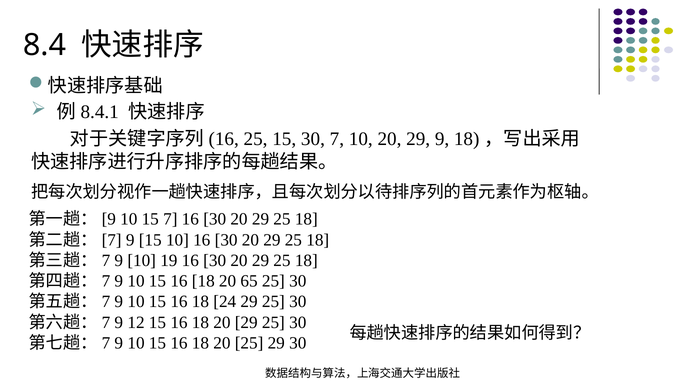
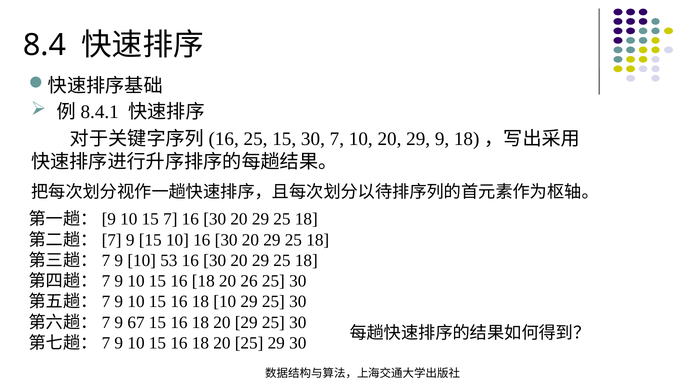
19: 19 -> 53 (169, 261)
65: 65 -> 26 (249, 281)
18 24: 24 -> 10 (225, 302)
12: 12 -> 67 (136, 322)
